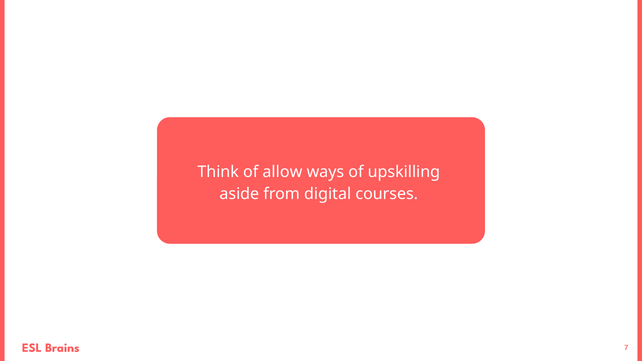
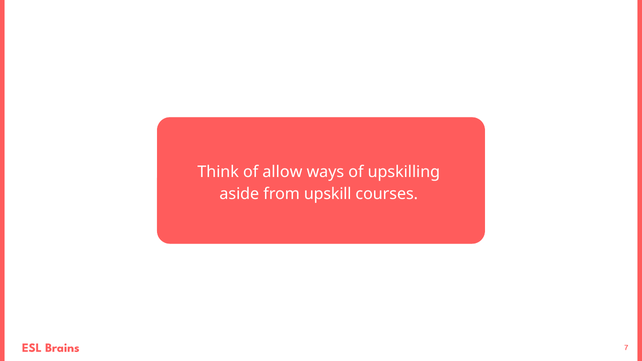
digital: digital -> upskill (328, 194)
